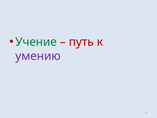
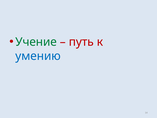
умению colour: purple -> blue (38, 56)
